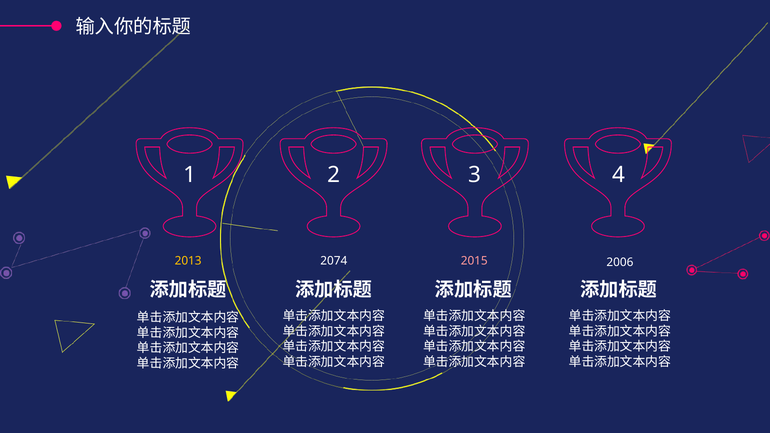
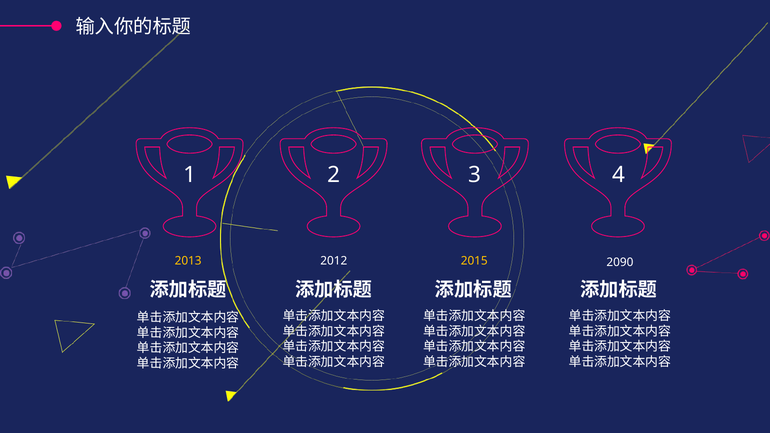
2074: 2074 -> 2012 (334, 261)
2015 colour: pink -> yellow (474, 261)
2006: 2006 -> 2090 (620, 262)
